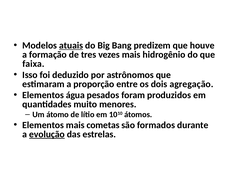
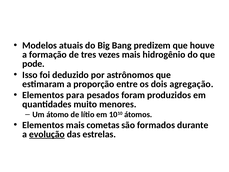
atuais underline: present -> none (71, 45)
faixa: faixa -> pode (34, 64)
água: água -> para (75, 95)
